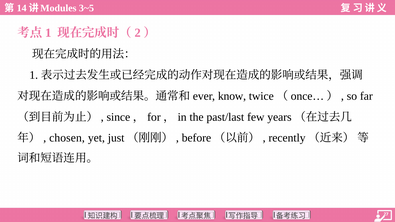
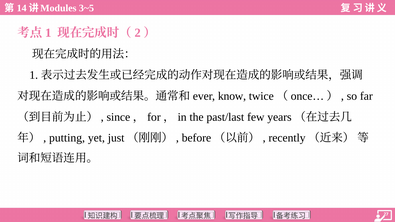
chosen: chosen -> putting (67, 138)
